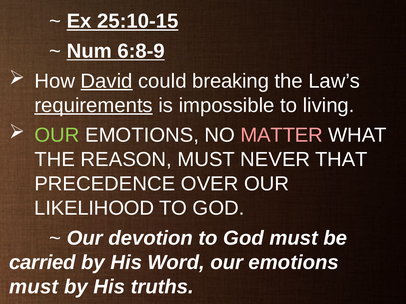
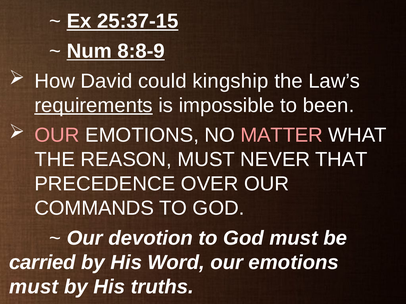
25:10-15: 25:10-15 -> 25:37-15 (138, 21)
6:8-9: 6:8-9 -> 8:8-9 (141, 51)
David underline: present -> none (107, 81)
breaking: breaking -> kingship (230, 81)
living: living -> been (329, 106)
OUR colour: light green -> pink (57, 136)
LIKELIHOOD: LIKELIHOOD -> COMMANDS (94, 209)
